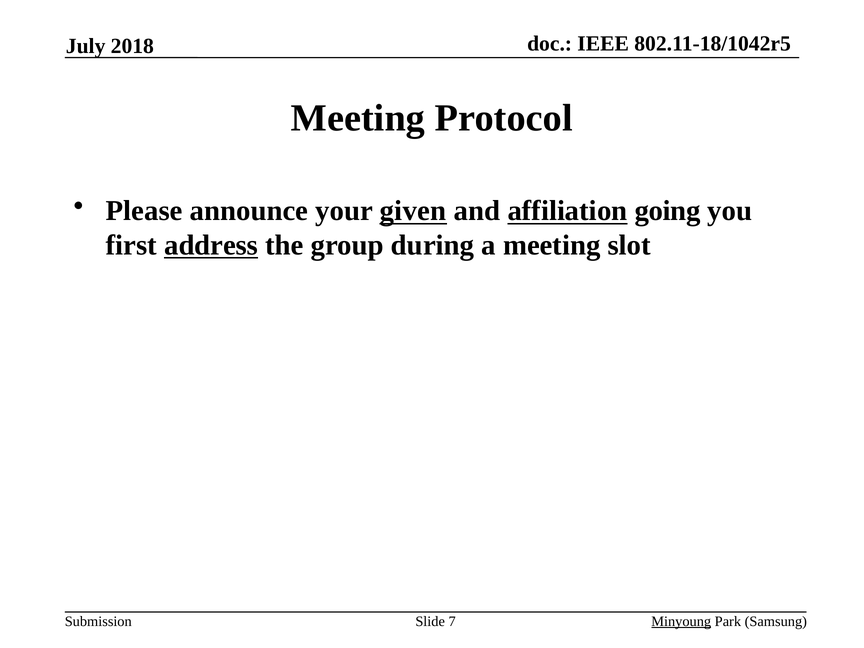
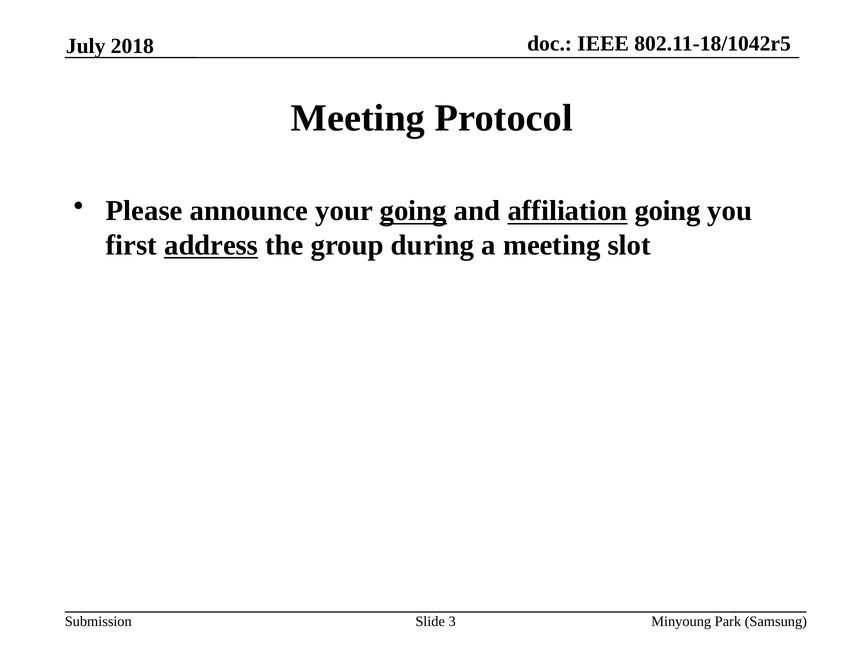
your given: given -> going (413, 211)
7: 7 -> 3 (452, 621)
Minyoung underline: present -> none (681, 621)
